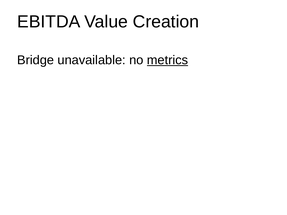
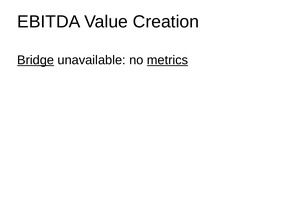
Bridge underline: none -> present (36, 60)
